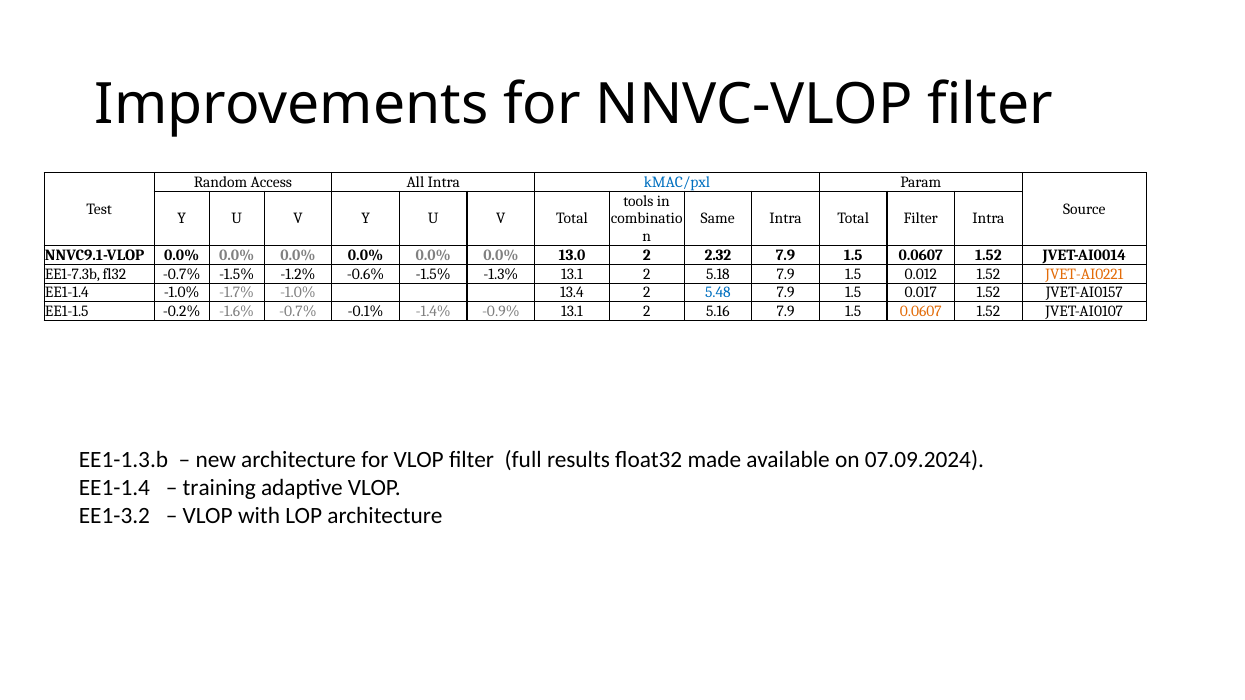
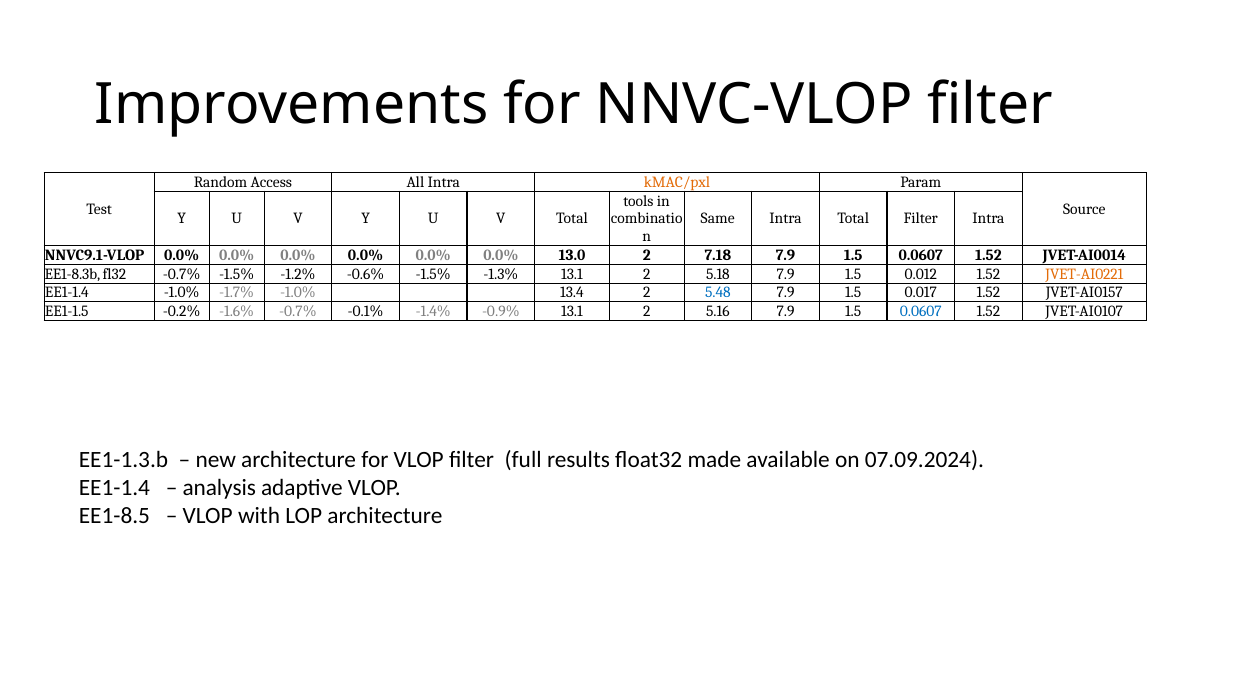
kMAC/pxl colour: blue -> orange (677, 182)
2.32: 2.32 -> 7.18 (718, 256)
EE1-7.3b: EE1-7.3b -> EE1-8.3b (72, 274)
0.0607 colour: orange -> blue (921, 312)
training: training -> analysis (219, 488)
EE1-3.2: EE1-3.2 -> EE1-8.5 (114, 516)
